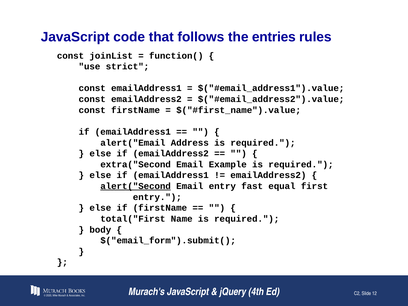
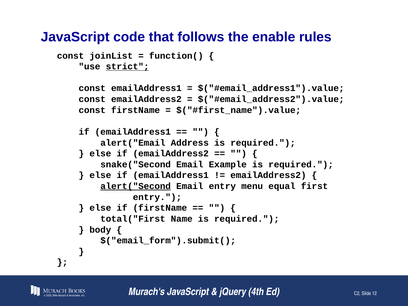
entries: entries -> enable (274, 37)
strict underline: none -> present (127, 67)
extra("Second: extra("Second -> snake("Second (136, 164)
fast: fast -> menu (252, 186)
